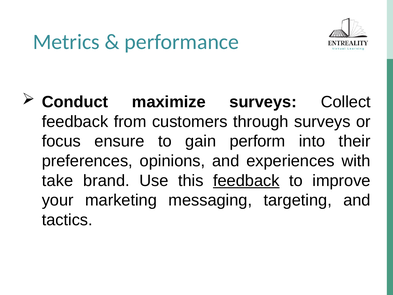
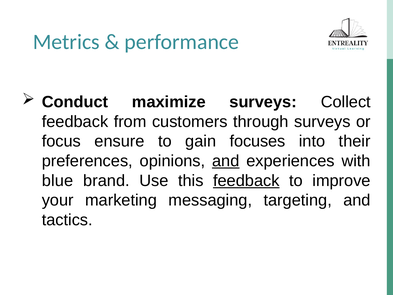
perform: perform -> focuses (258, 141)
and underline: none -> present (226, 161)
take: take -> blue (58, 180)
